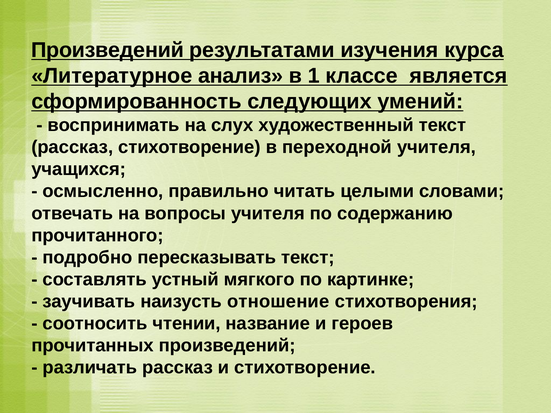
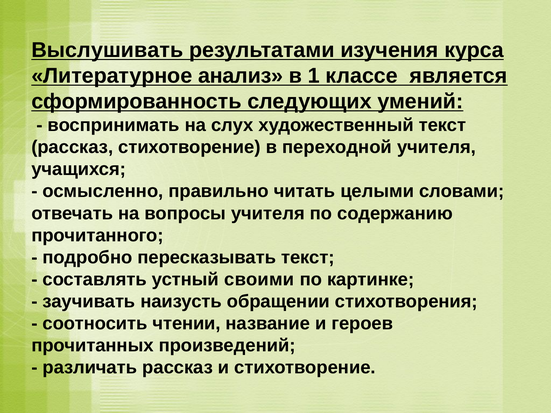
Произведений: Произведений -> Выслушивать (107, 50)
мягкого: мягкого -> своими (259, 280)
отношение: отношение -> обращении (278, 302)
